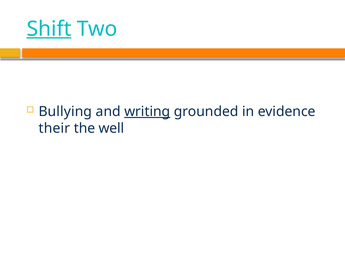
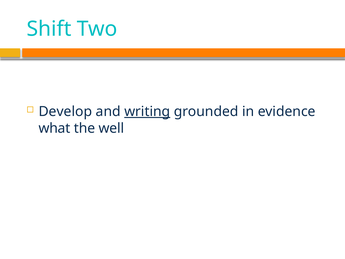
Shift underline: present -> none (49, 29)
Bullying: Bullying -> Develop (65, 111)
their: their -> what (54, 128)
